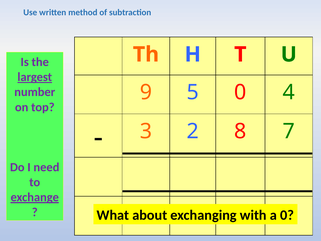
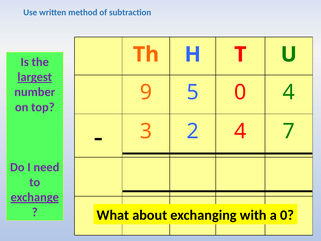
2 8: 8 -> 4 (240, 131)
